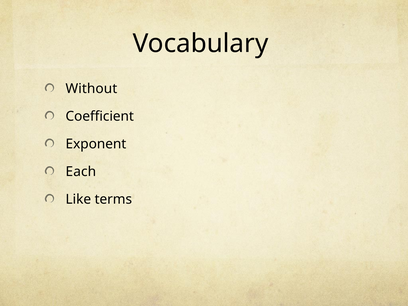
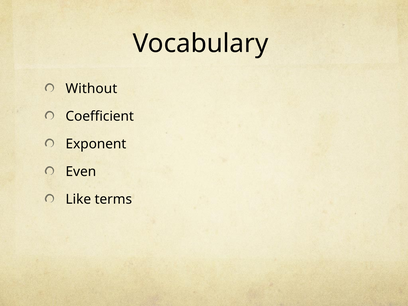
Each: Each -> Even (81, 172)
